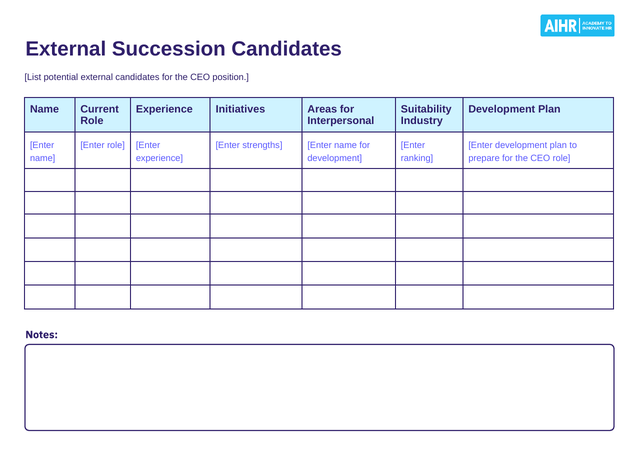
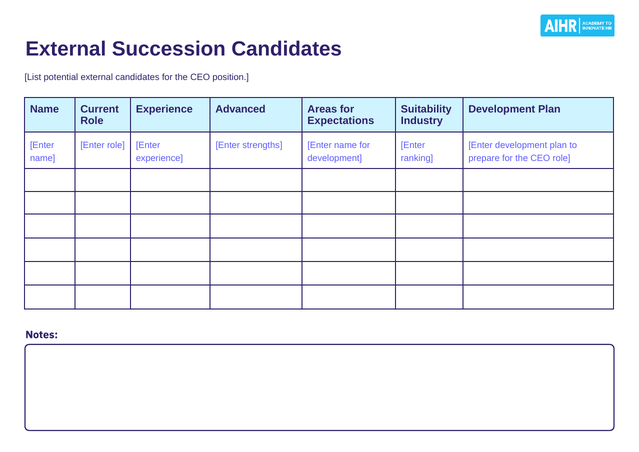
Initiatives: Initiatives -> Advanced (240, 109)
Interpersonal: Interpersonal -> Expectations (341, 121)
